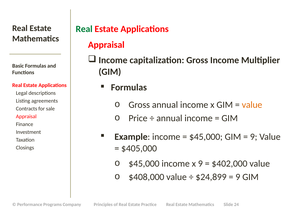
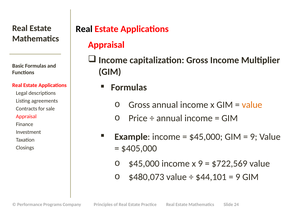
Real colour: green -> black (84, 29)
$402,000: $402,000 -> $722,569 (230, 163)
$408,000: $408,000 -> $480,073 (146, 177)
$24,899: $24,899 -> $44,101 (211, 177)
